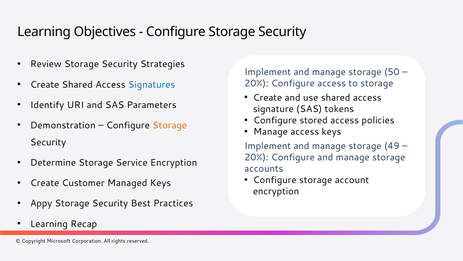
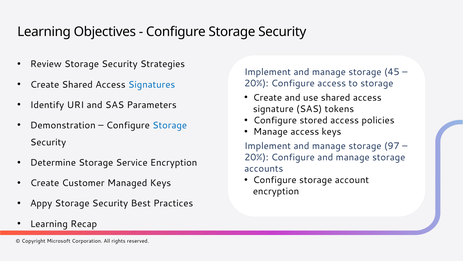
50: 50 -> 45 (392, 72)
Storage colour: orange -> blue (170, 125)
49: 49 -> 97 (392, 146)
